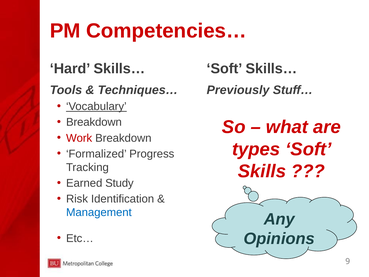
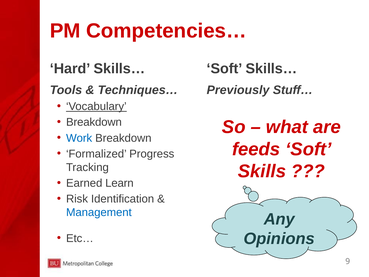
Work colour: red -> blue (79, 138)
types: types -> feeds (256, 149)
Study: Study -> Learn (119, 183)
